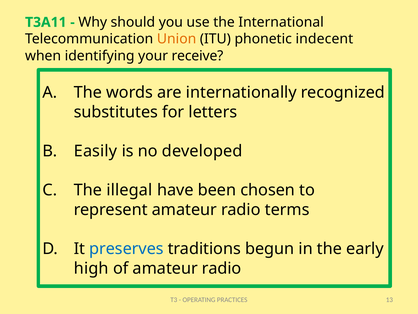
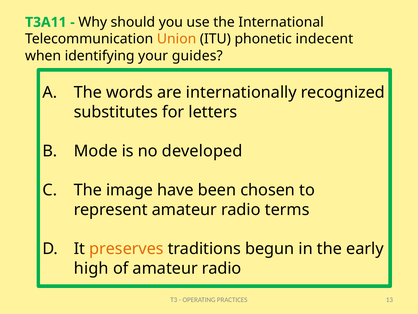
receive: receive -> guides (197, 56)
Easily: Easily -> Mode (96, 151)
illegal: illegal -> image (130, 190)
preserves colour: blue -> orange (126, 249)
